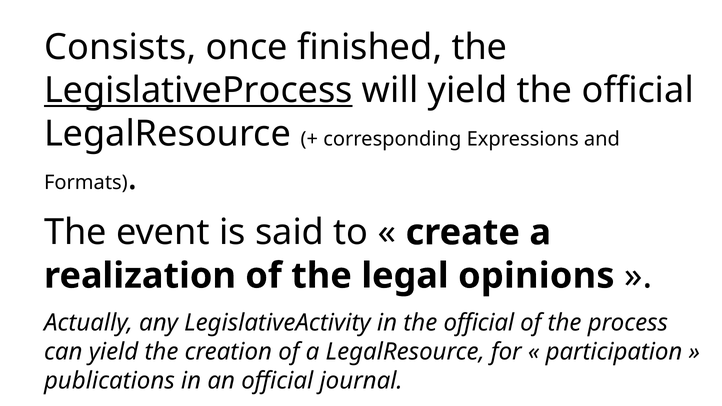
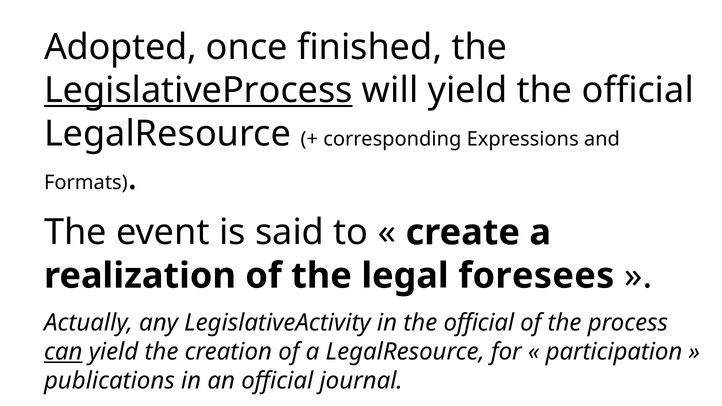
Consists: Consists -> Adopted (120, 47)
opinions: opinions -> foresees (536, 276)
can underline: none -> present (63, 352)
